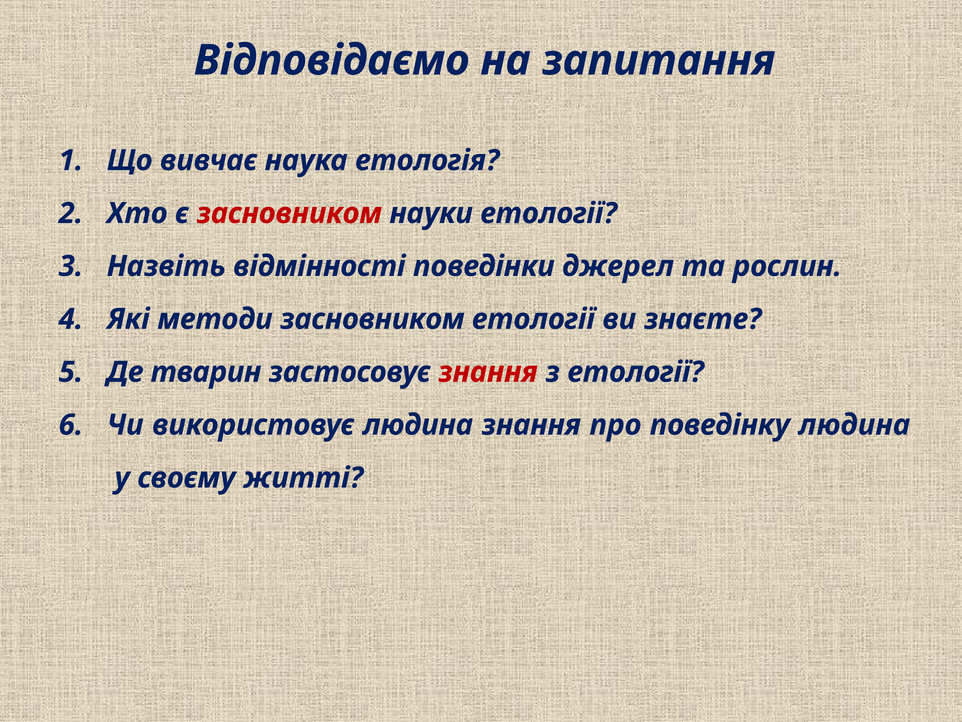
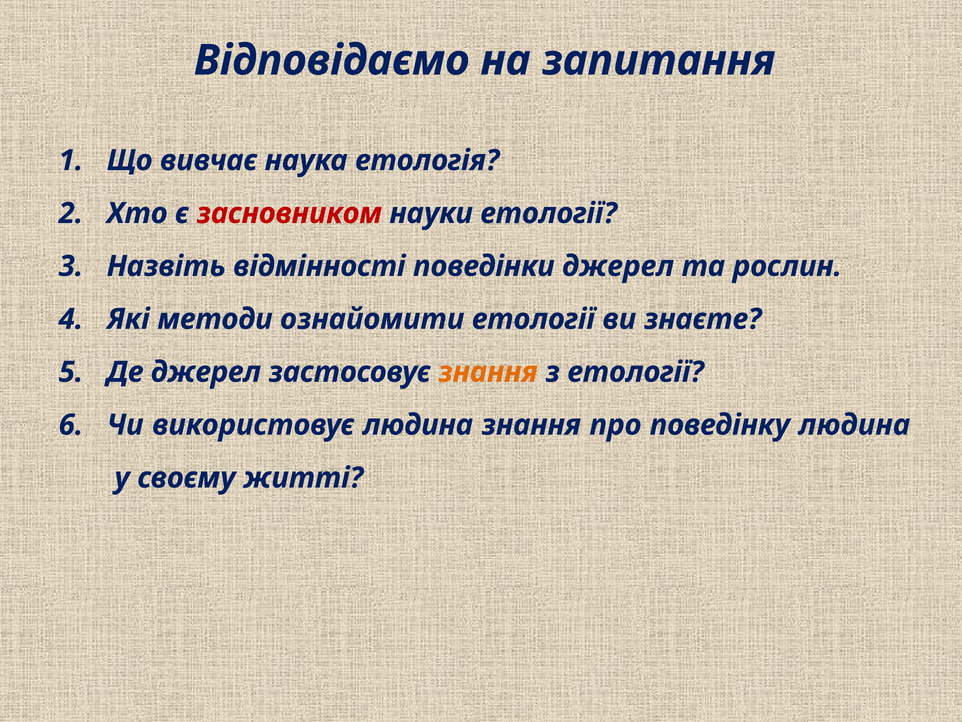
методи засновником: засновником -> ознайомити (372, 319)
Де тварин: тварин -> джерел (206, 372)
знання colour: red -> orange (488, 372)
